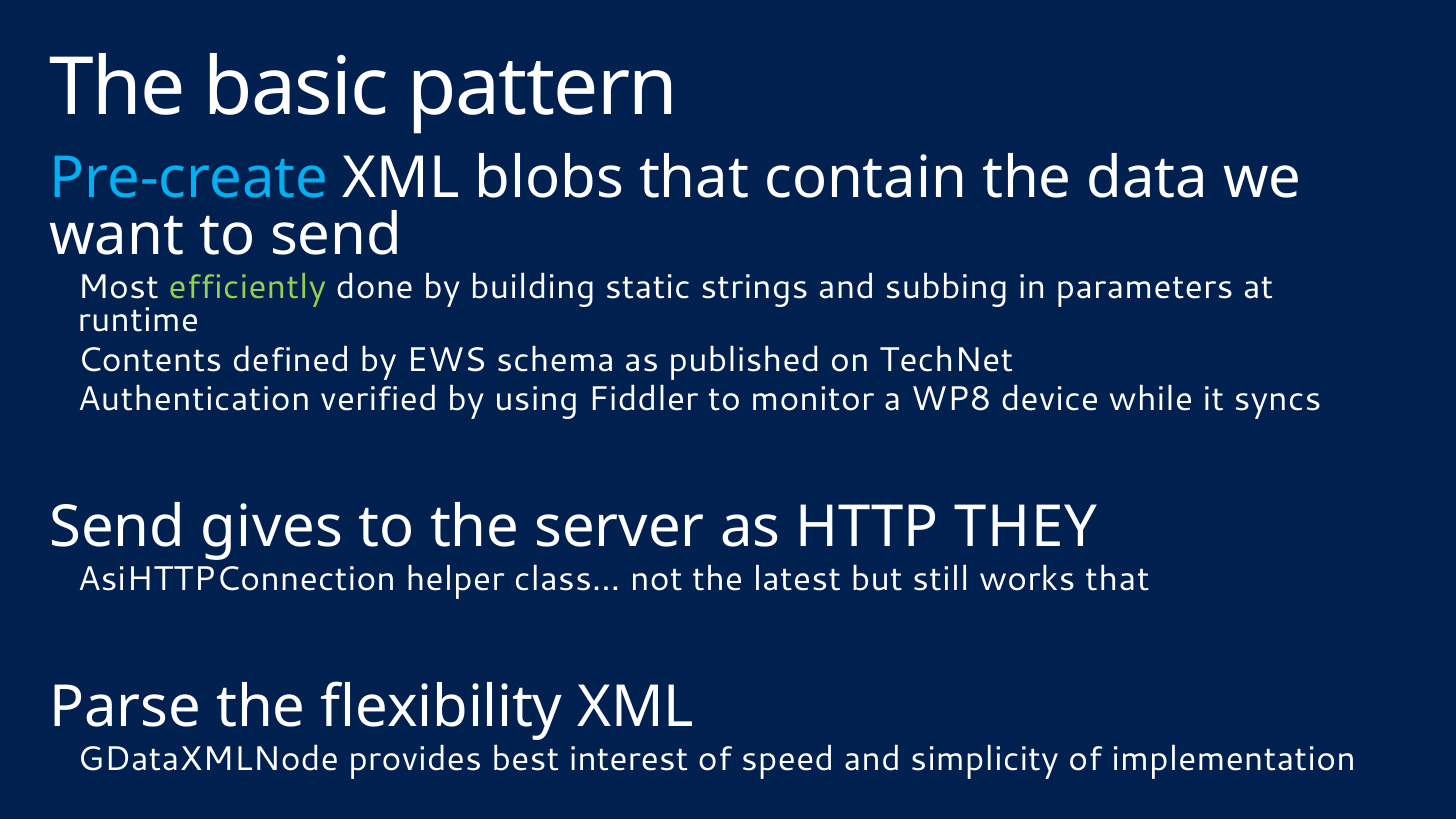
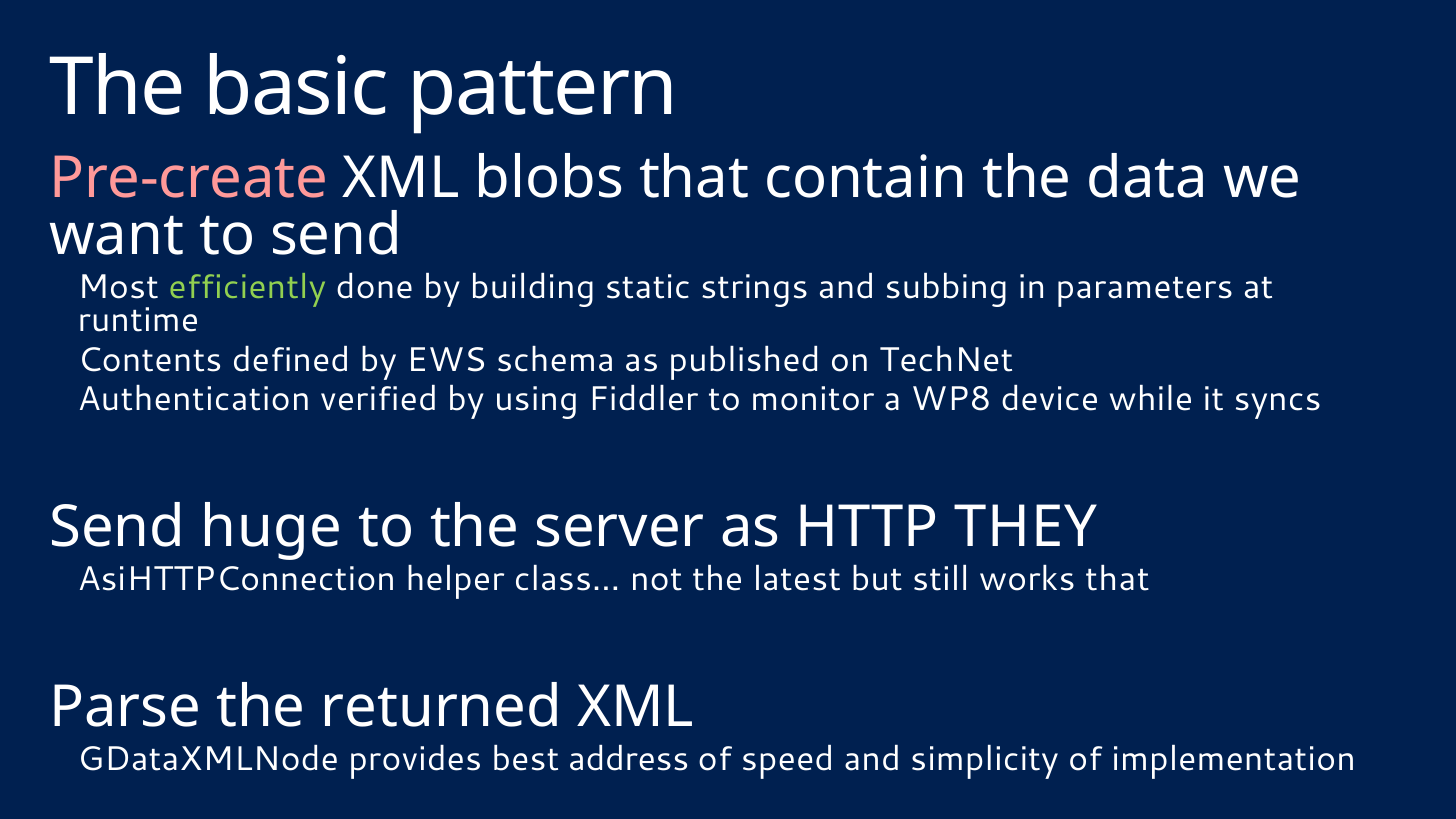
Pre-create colour: light blue -> pink (189, 179)
gives: gives -> huge (272, 527)
flexibility: flexibility -> returned (441, 707)
interest: interest -> address (629, 759)
